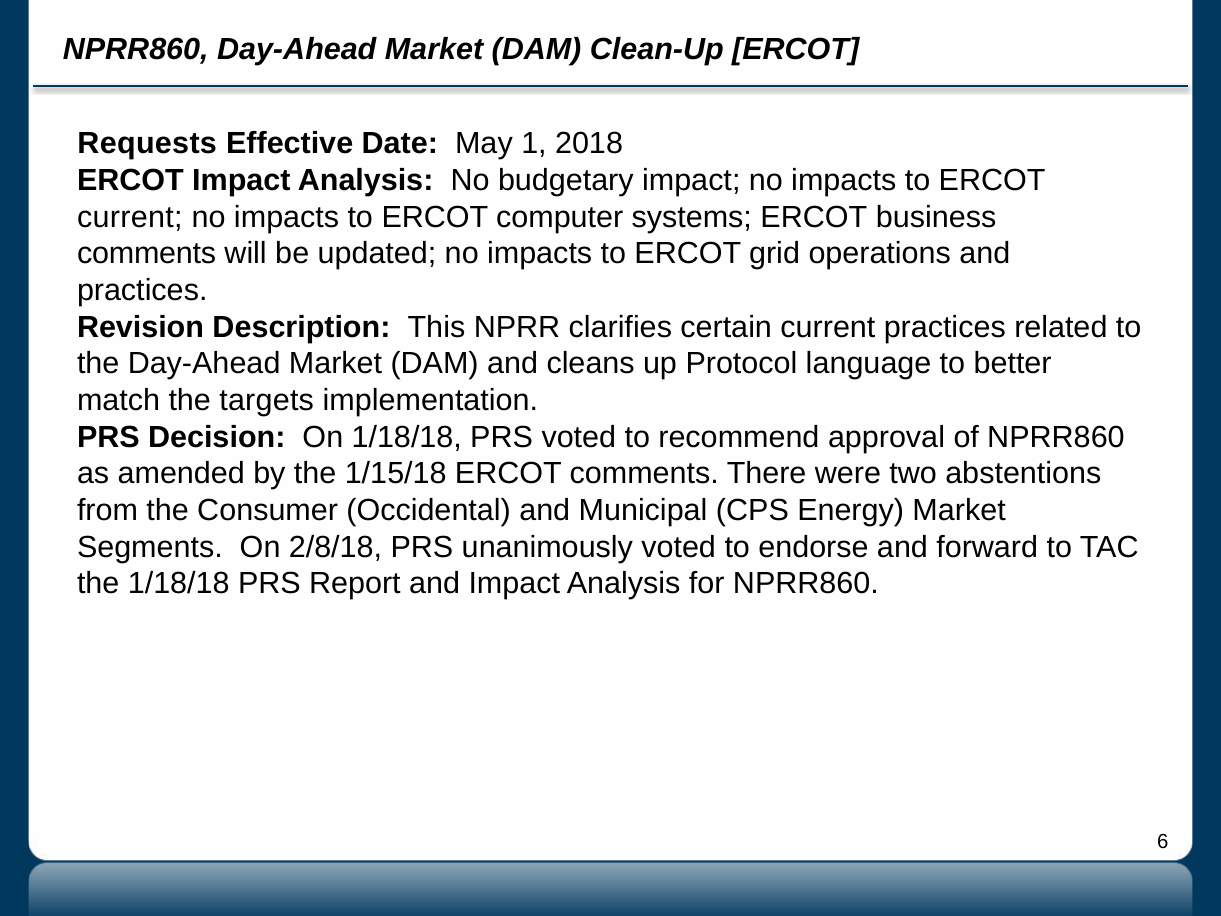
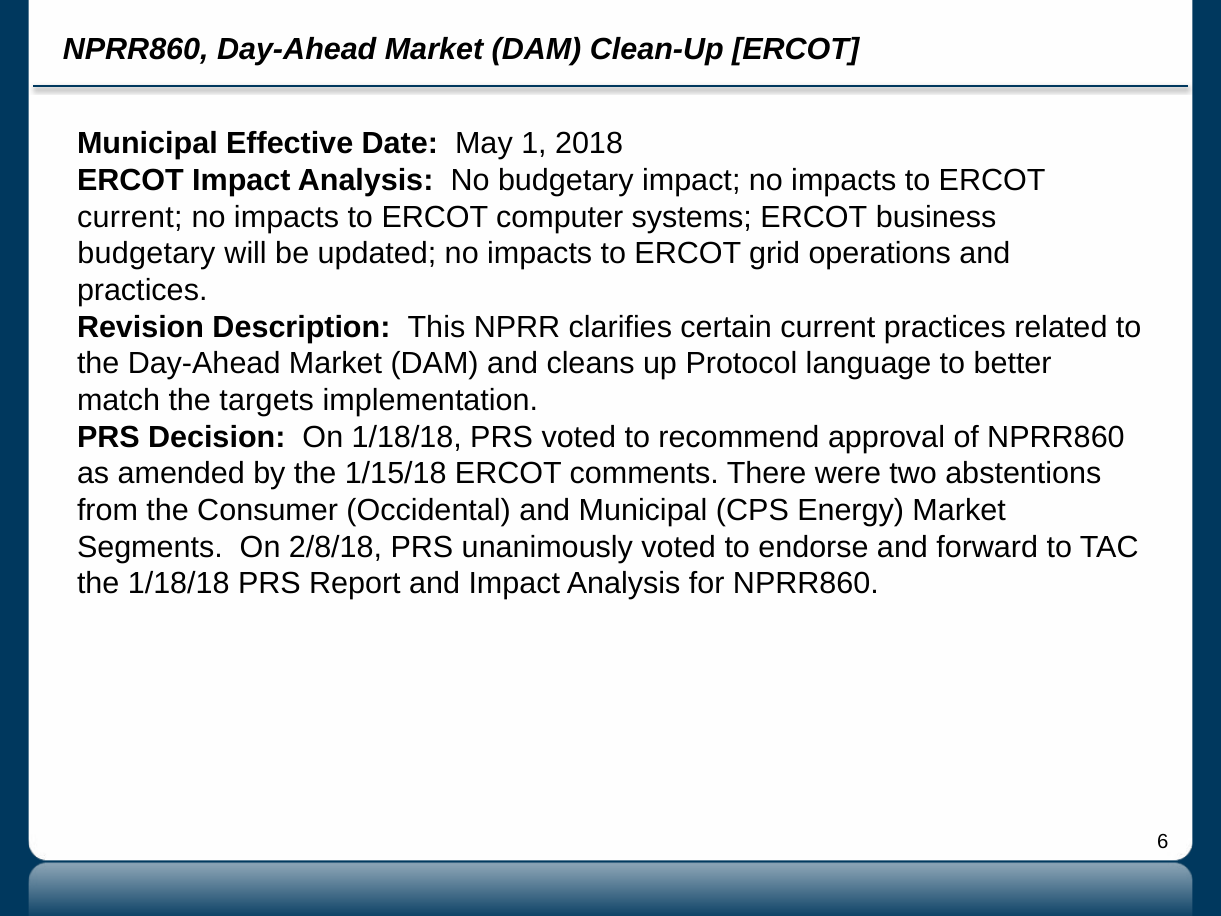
Requests: Requests -> Municipal (147, 144)
comments: comments -> budgetary (146, 254)
